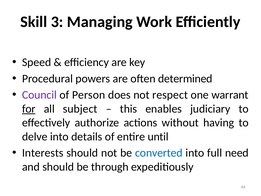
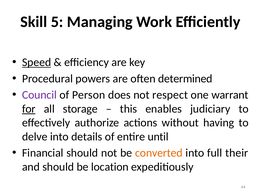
3: 3 -> 5 (57, 22)
Speed underline: none -> present (37, 62)
subject: subject -> storage (80, 109)
Interests: Interests -> Financial (43, 153)
converted colour: blue -> orange (159, 153)
need: need -> their (237, 153)
through: through -> location (110, 167)
